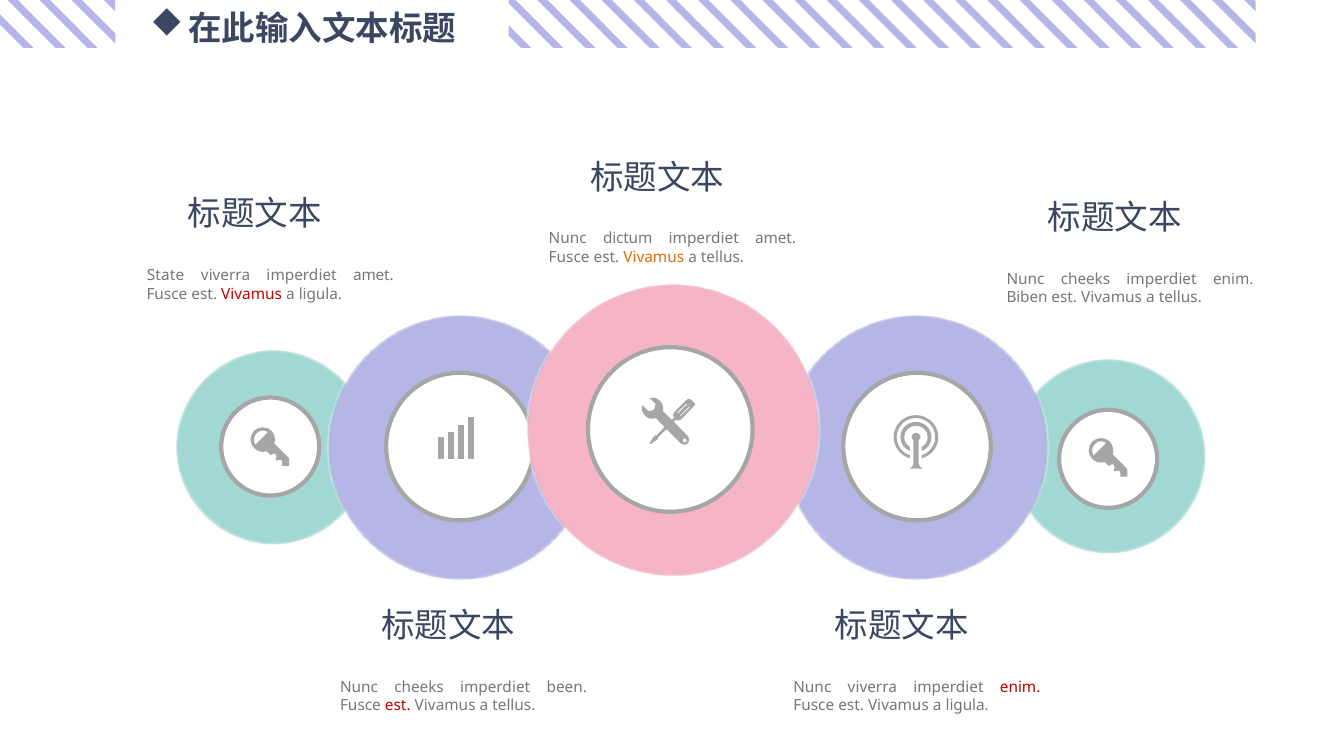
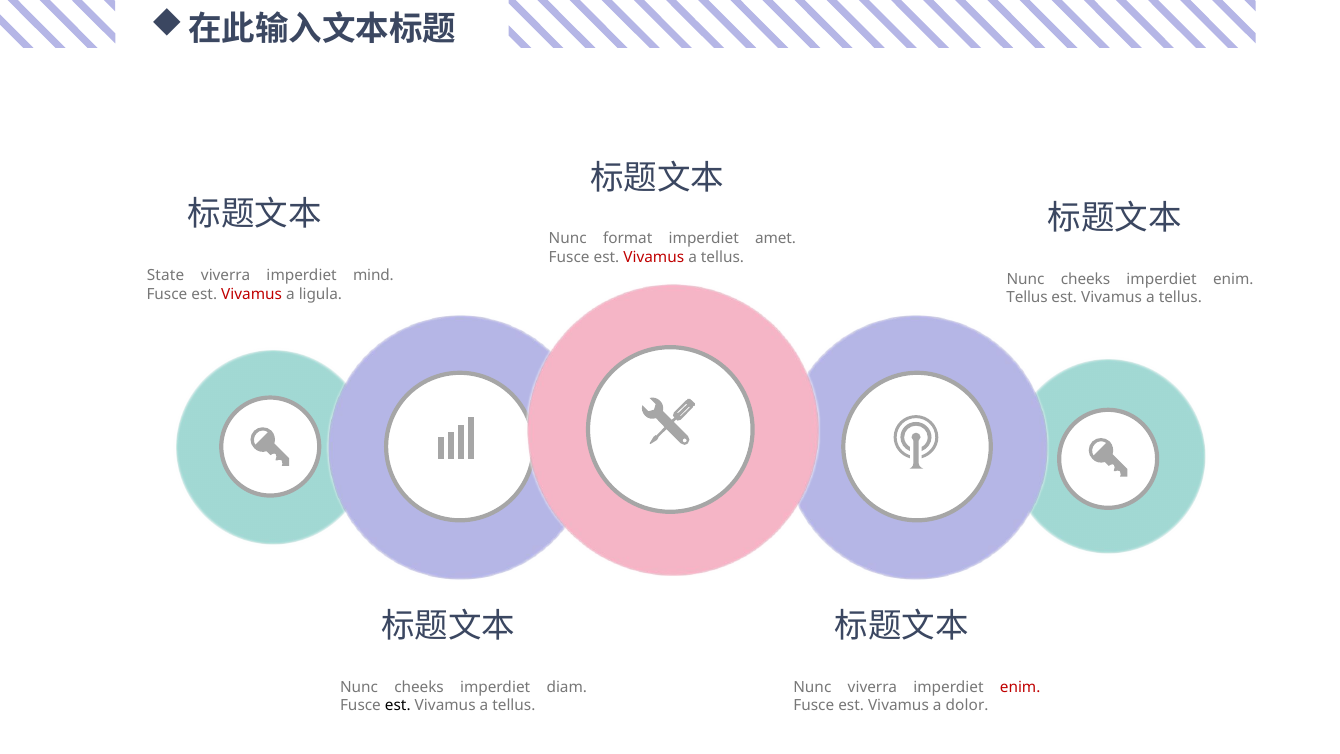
dictum: dictum -> format (628, 239)
Vivamus colour: orange -> red (654, 257)
viverra imperdiet amet: amet -> mind (373, 276)
Biben: Biben -> Tellus (1027, 298)
been: been -> diam (567, 687)
est colour: red -> black (398, 706)
ligula: ligula -> dolor (967, 706)
